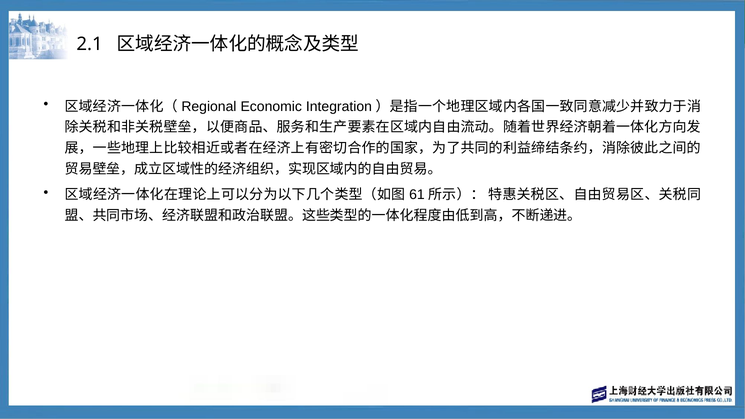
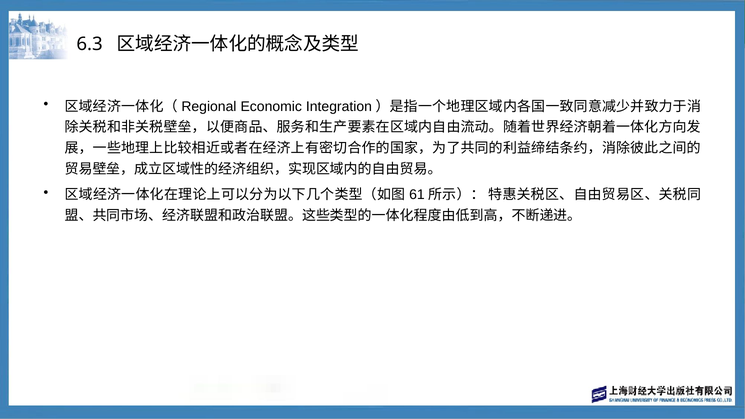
2.1: 2.1 -> 6.3 (90, 44)
